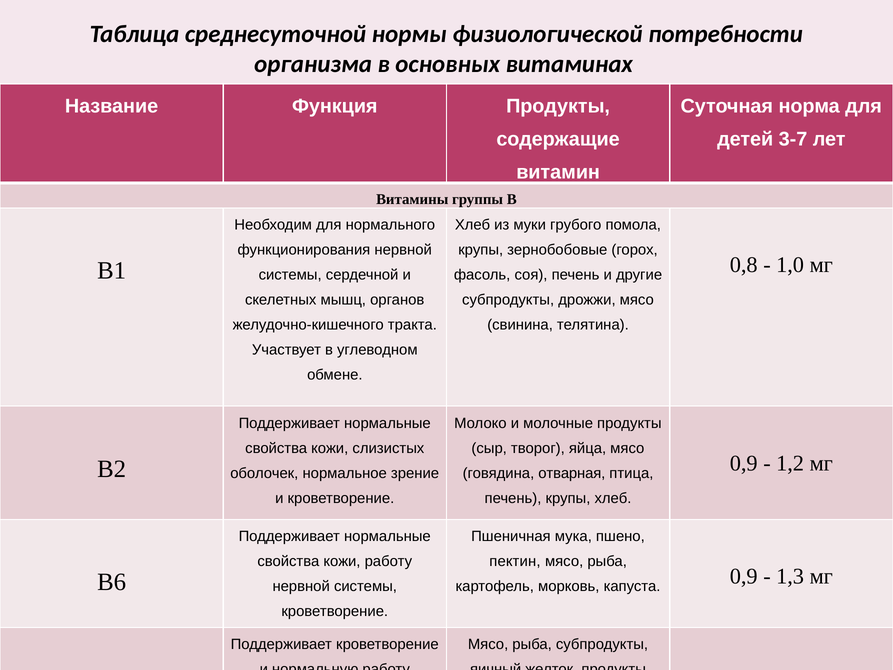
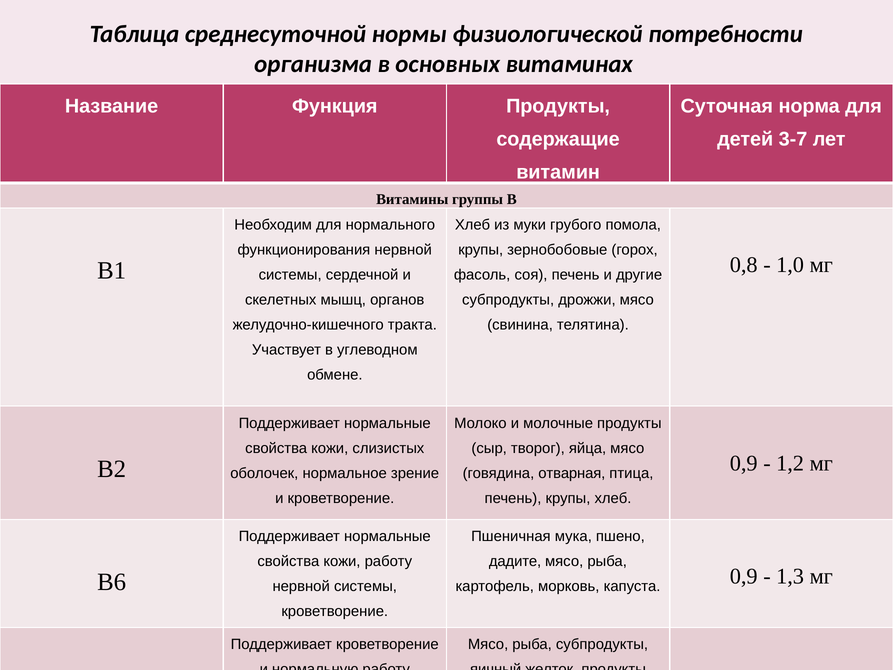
пектин: пектин -> дадите (515, 561)
